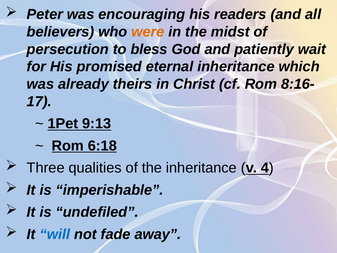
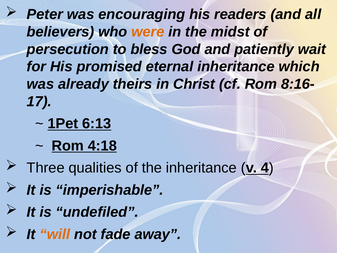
9:13: 9:13 -> 6:13 (97, 124)
6:18: 6:18 -> 4:18 (102, 146)
will colour: blue -> orange (55, 234)
